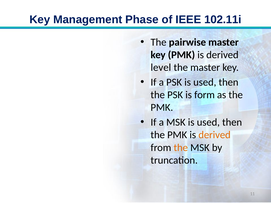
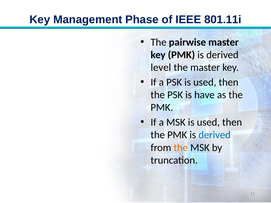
102.11i: 102.11i -> 801.11i (223, 20)
form: form -> have (204, 95)
derived colour: orange -> blue (215, 135)
